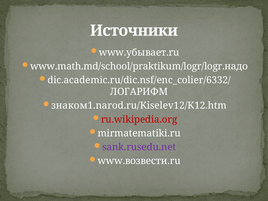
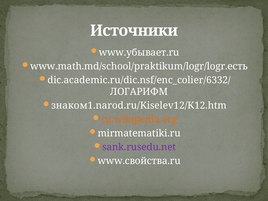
www.math.md/school/praktikum/logr/logr.надо: www.math.md/school/praktikum/logr/logr.надо -> www.math.md/school/praktikum/logr/logr.есть (139, 66)
ru.wikipedia.org colour: red -> orange (139, 119)
www.возвести.ru: www.возвести.ru -> www.свойства.ru (139, 161)
